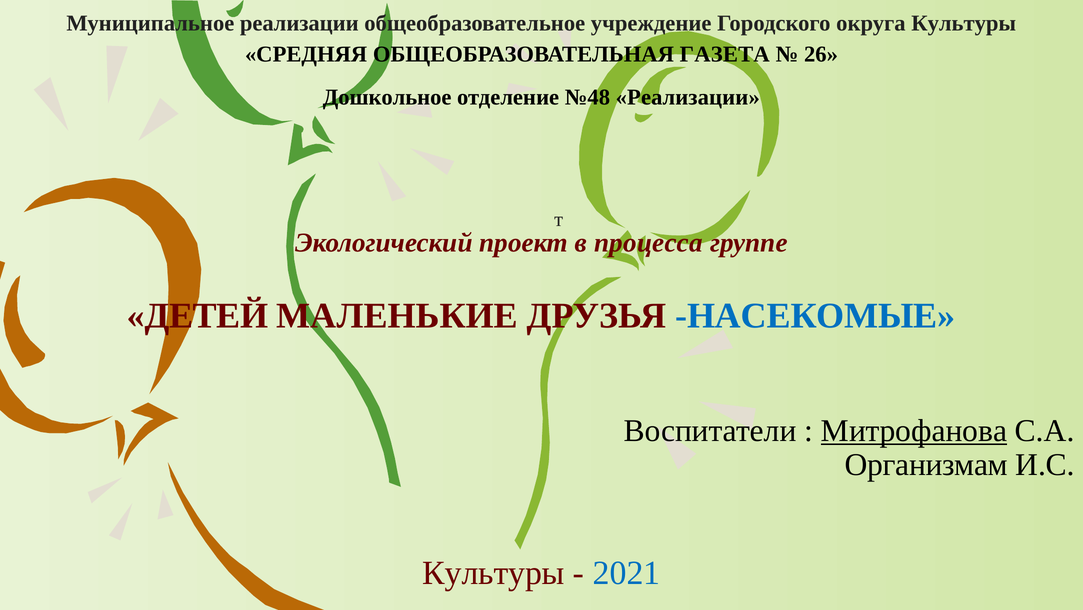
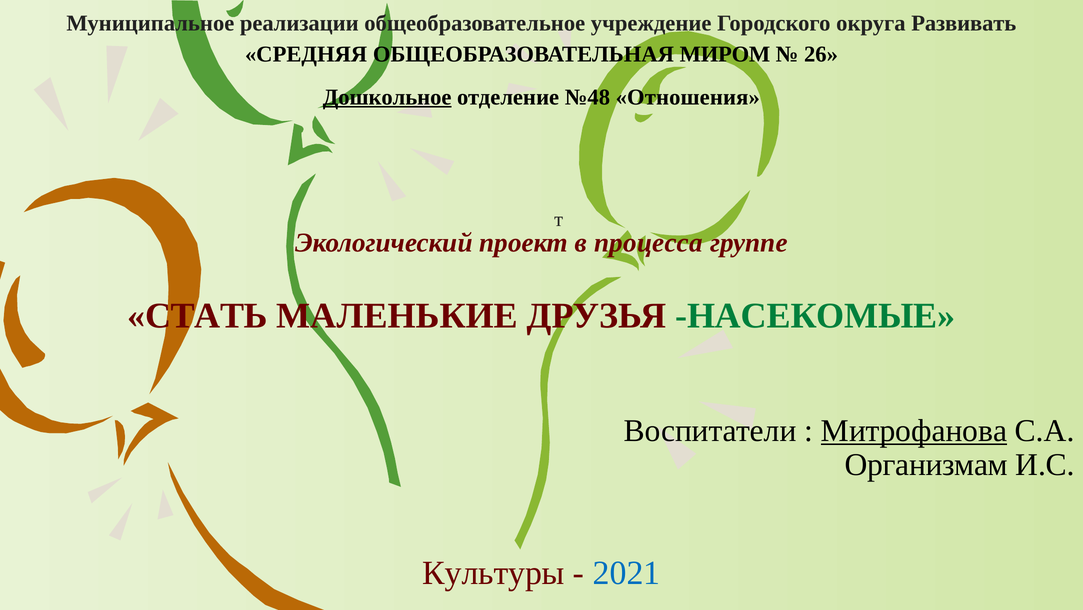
округа Культуры: Культуры -> Развивать (964, 23)
ГАЗЕТА: ГАЗЕТА -> МИРОМ (725, 54)
Дошкольное underline: none -> present (387, 97)
№48 Реализации: Реализации -> Отношения (688, 97)
ДЕТЕЙ: ДЕТЕЙ -> СТАТЬ (198, 316)
НАСЕКОМЫЕ colour: blue -> green (815, 316)
